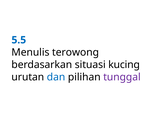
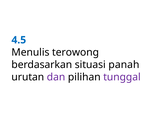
5.5: 5.5 -> 4.5 (19, 40)
kucing: kucing -> panah (124, 65)
dan colour: blue -> purple (56, 77)
